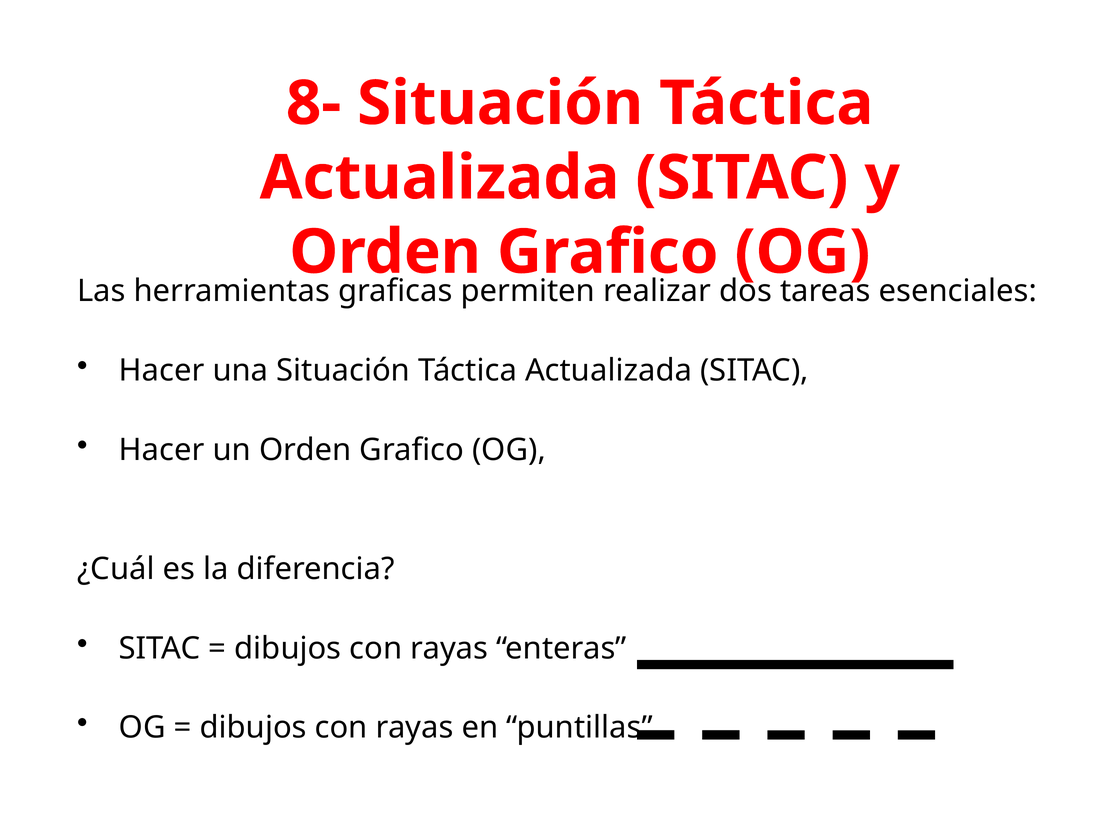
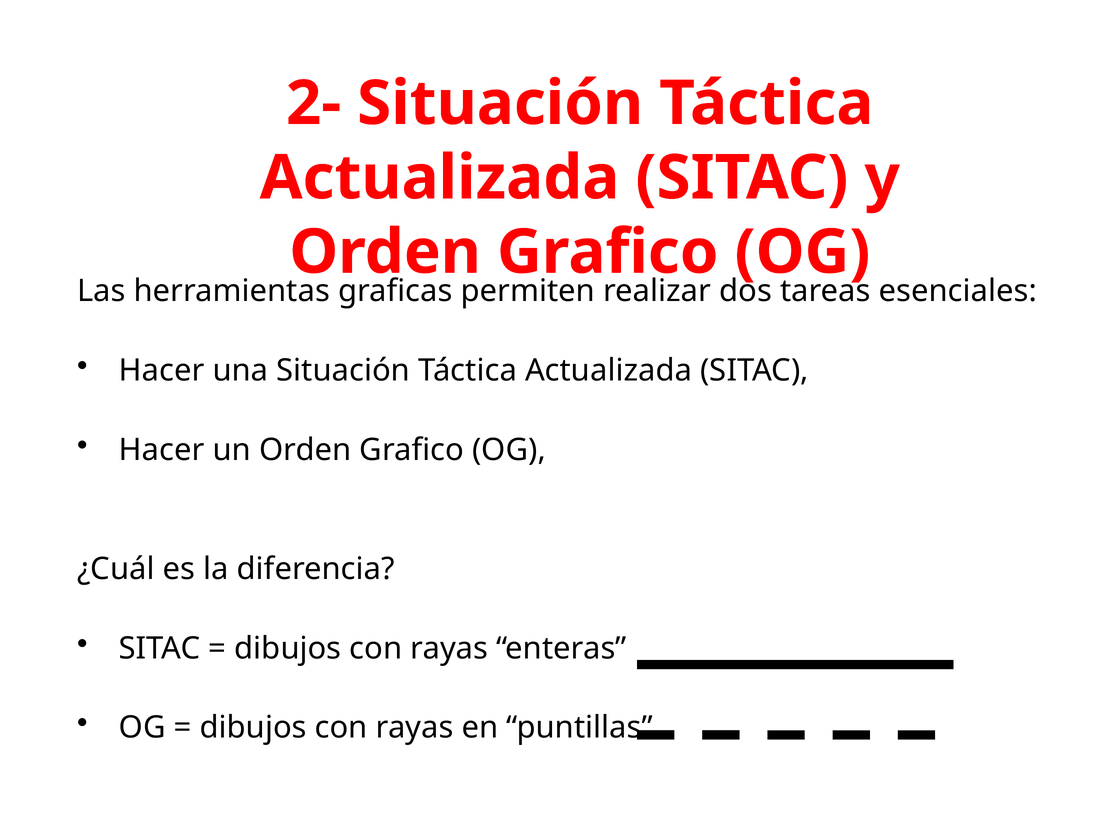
8-: 8- -> 2- (314, 104)
